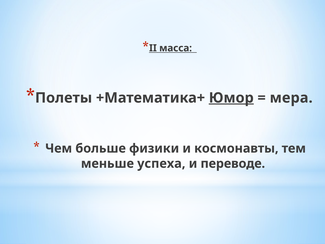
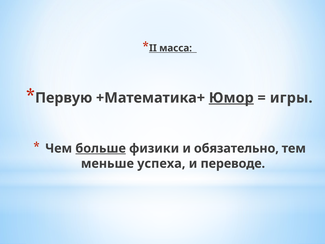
Полеты: Полеты -> Первую (64, 98)
мера: мера -> игры (291, 98)
больше underline: none -> present (101, 148)
космонавты: космонавты -> обязательно (236, 148)
